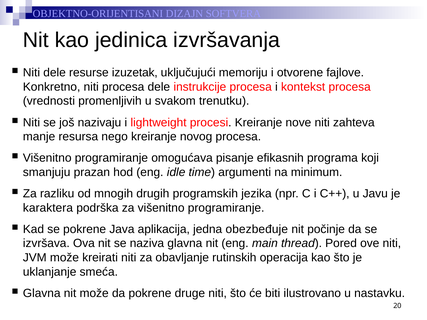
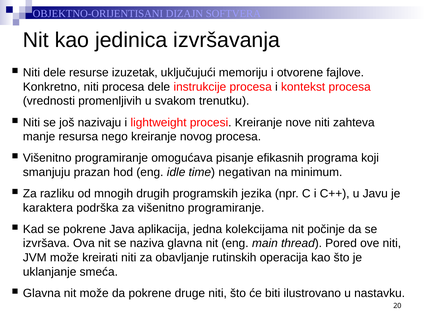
argumenti: argumenti -> negativan (245, 172)
obezbeđuje: obezbeđuje -> kolekcijama (257, 229)
